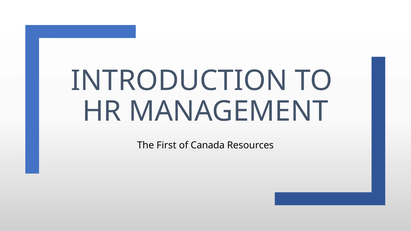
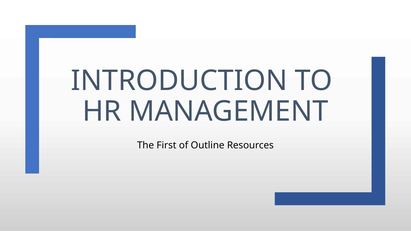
Canada: Canada -> Outline (208, 145)
